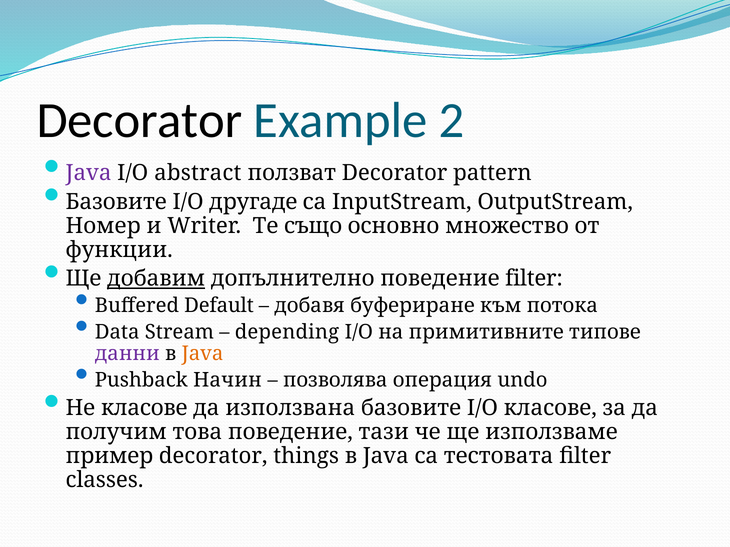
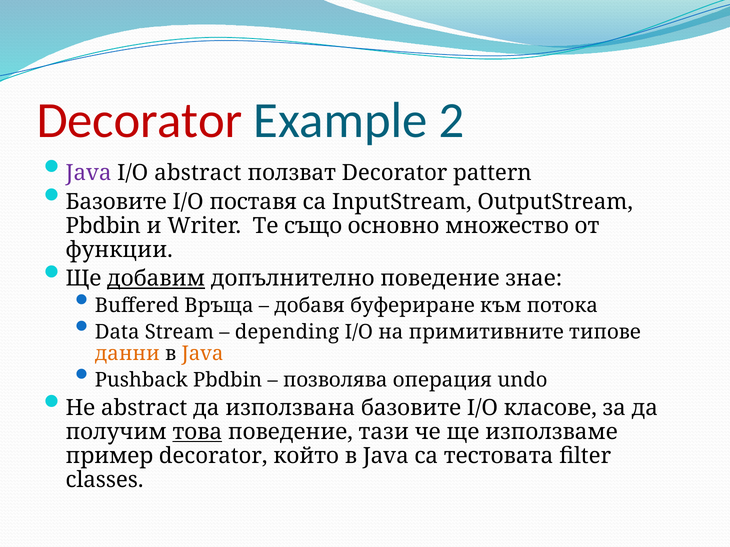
Decorator colour: black -> red (139, 121)
другаде: другаде -> поставя (253, 202)
Номер: Номер -> Pbdbin (103, 226)
поведение filter: filter -> знае (534, 279)
Default: Default -> Връща (219, 306)
данни colour: purple -> orange (127, 354)
Pushback Начин: Начин -> Pbdbin (228, 380)
Не класове: класове -> abstract (144, 408)
това underline: none -> present (197, 432)
things: things -> който (306, 456)
